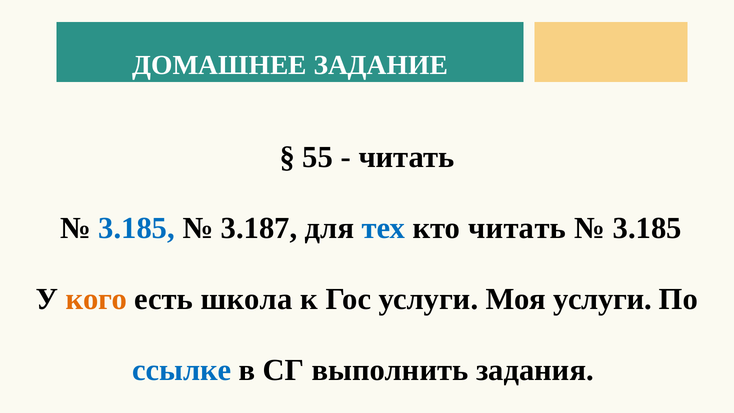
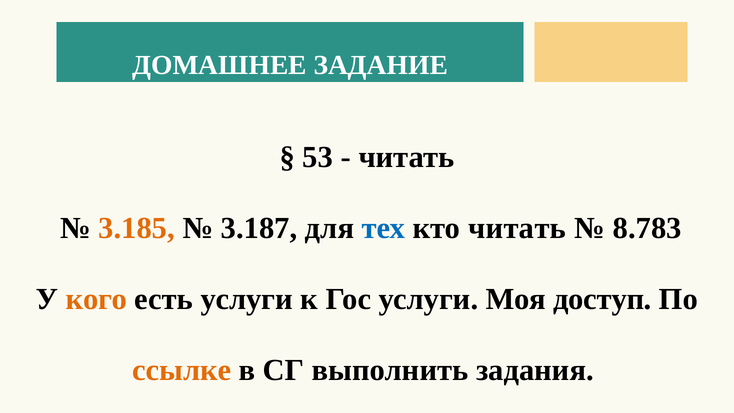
55: 55 -> 53 (318, 157)
3.185 colour: blue -> orange (137, 228)
3.185: 3.185 -> 8.783 (647, 228)
есть школа: школа -> услуги (247, 299)
Моя услуги: услуги -> доступ (602, 299)
ссылке colour: blue -> orange (182, 370)
